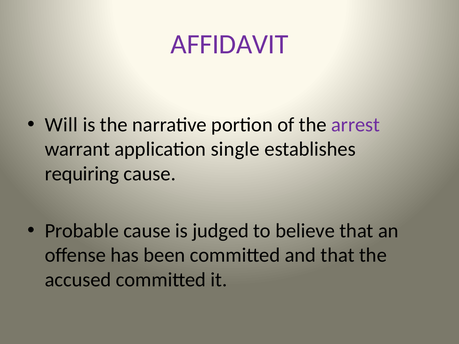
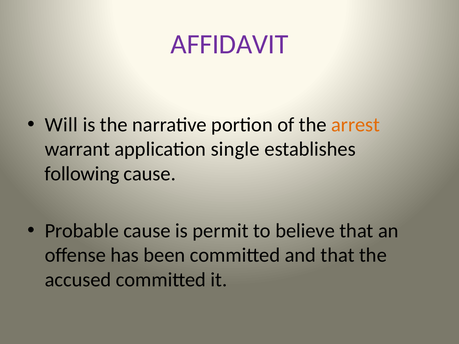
arrest colour: purple -> orange (356, 125)
requiring: requiring -> following (82, 174)
judged: judged -> permit (221, 231)
